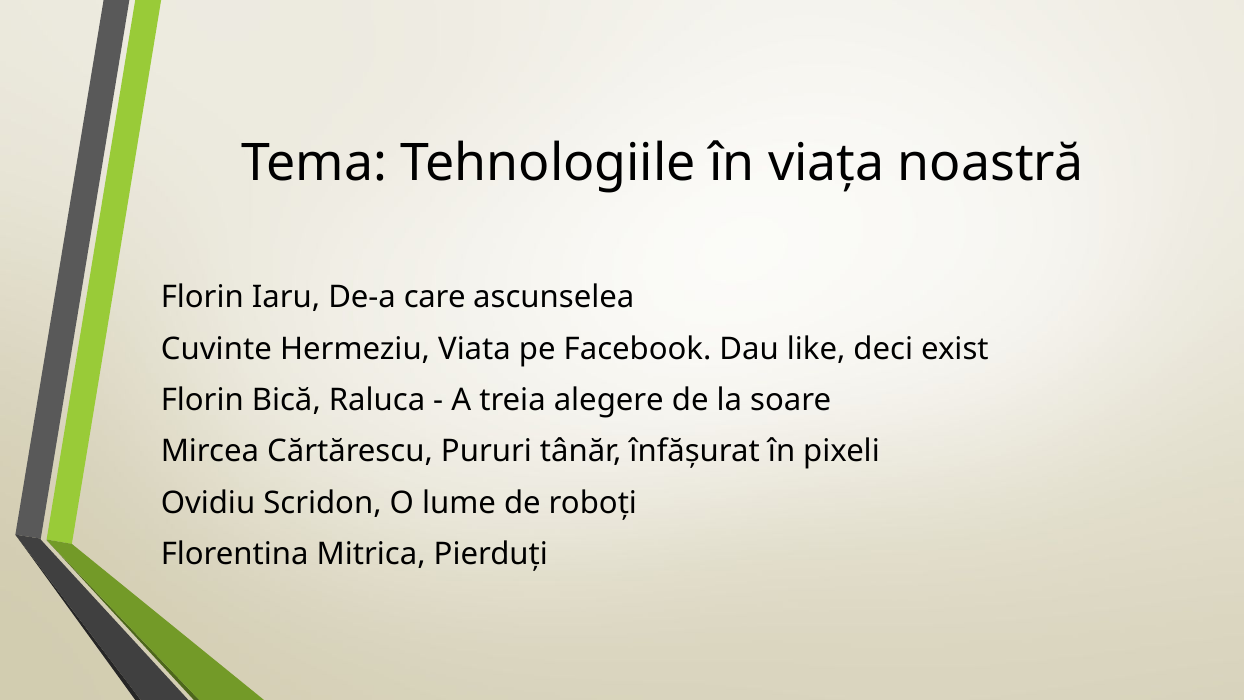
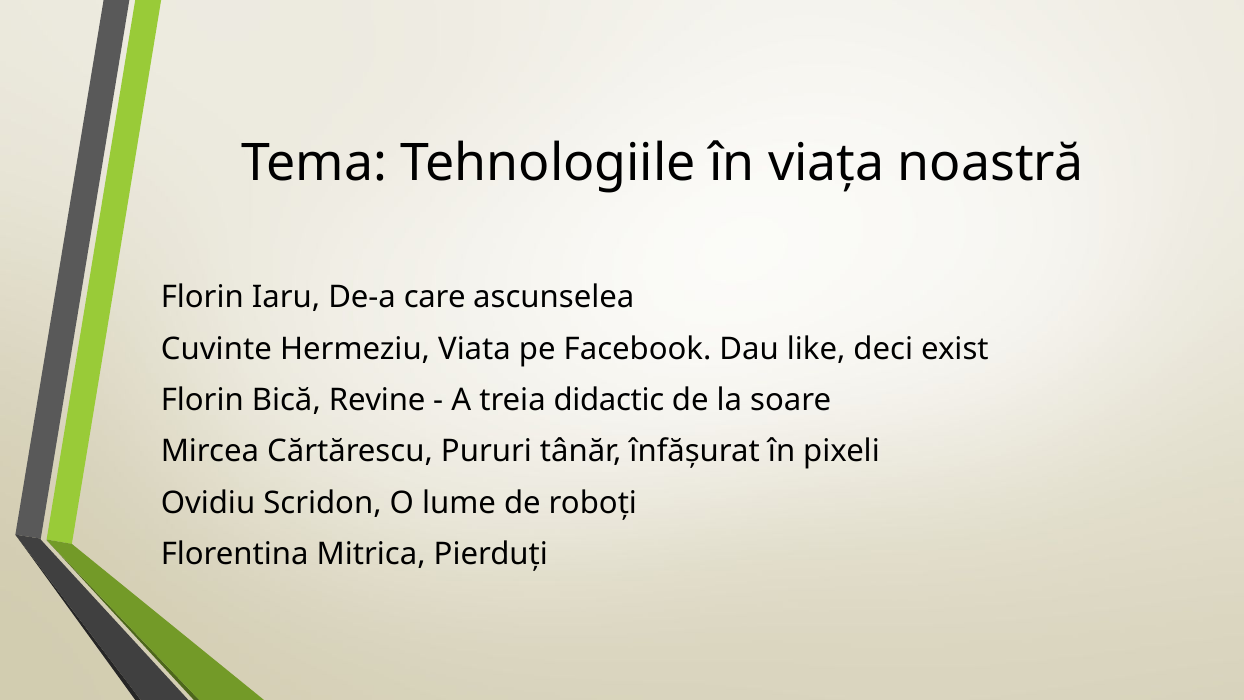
Raluca: Raluca -> Revine (377, 400)
alegere: alegere -> didactic (609, 400)
